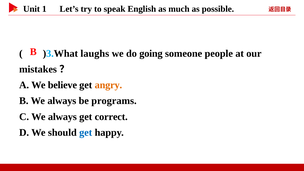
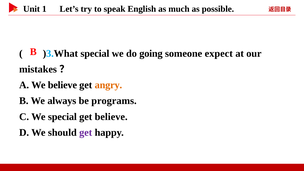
)3.What laughs: laughs -> special (95, 53)
people: people -> expect (219, 53)
C We always: always -> special (62, 117)
get correct: correct -> believe (111, 117)
get colour: blue -> purple (86, 132)
